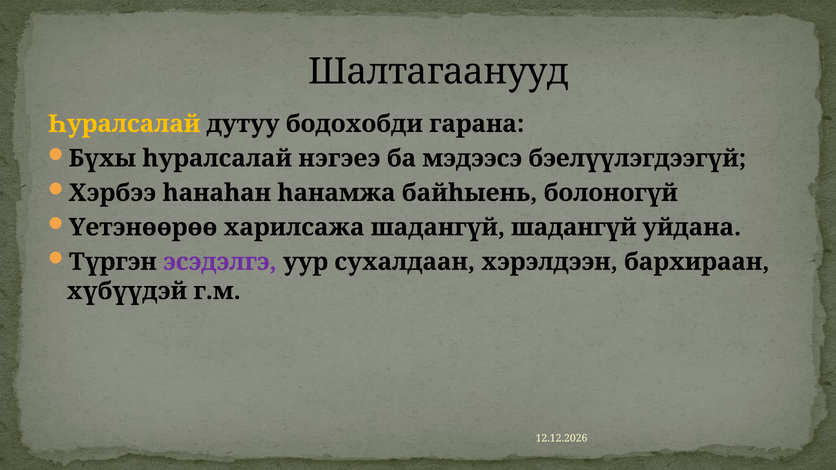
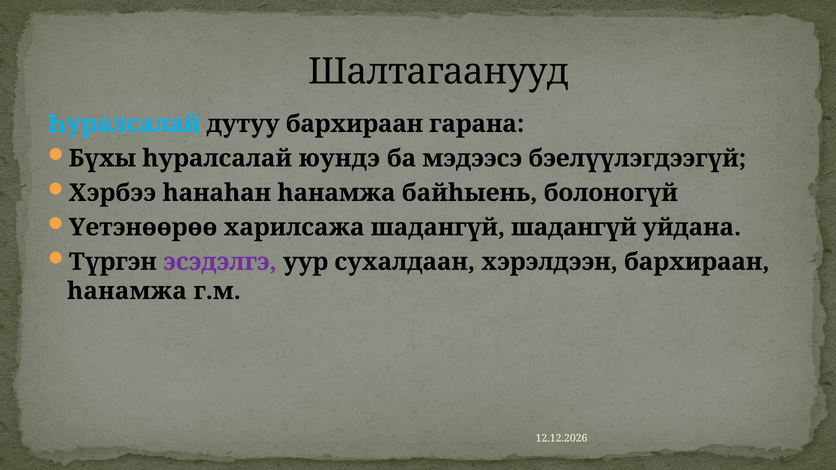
Һуралсалай colour: yellow -> light blue (124, 124)
дутуу бодохобди: бодохобди -> бархираан (354, 124)
нэгэеэ: нэгэеэ -> юундэ (339, 158)
хүбүүдэй: хүбүүдэй -> һанамжа (127, 291)
